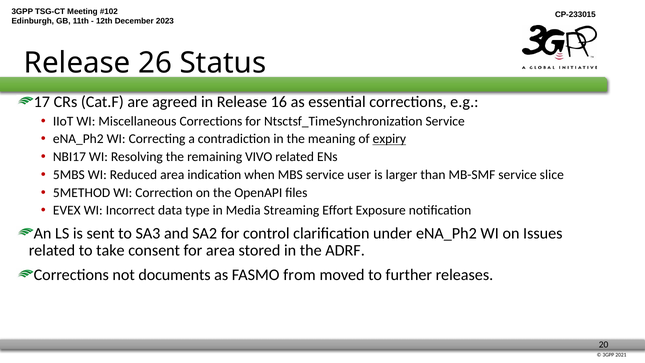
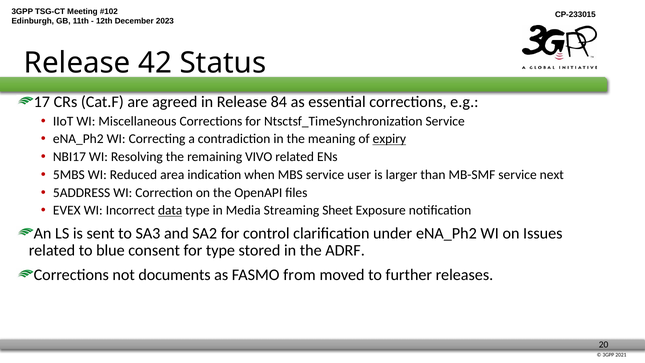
26: 26 -> 42 (155, 63)
16: 16 -> 84 (279, 102)
slice: slice -> next (552, 175)
5METHOD: 5METHOD -> 5ADDRESS (82, 193)
data underline: none -> present (170, 210)
Effort: Effort -> Sheet (338, 210)
take: take -> blue (110, 250)
for area: area -> type (220, 250)
